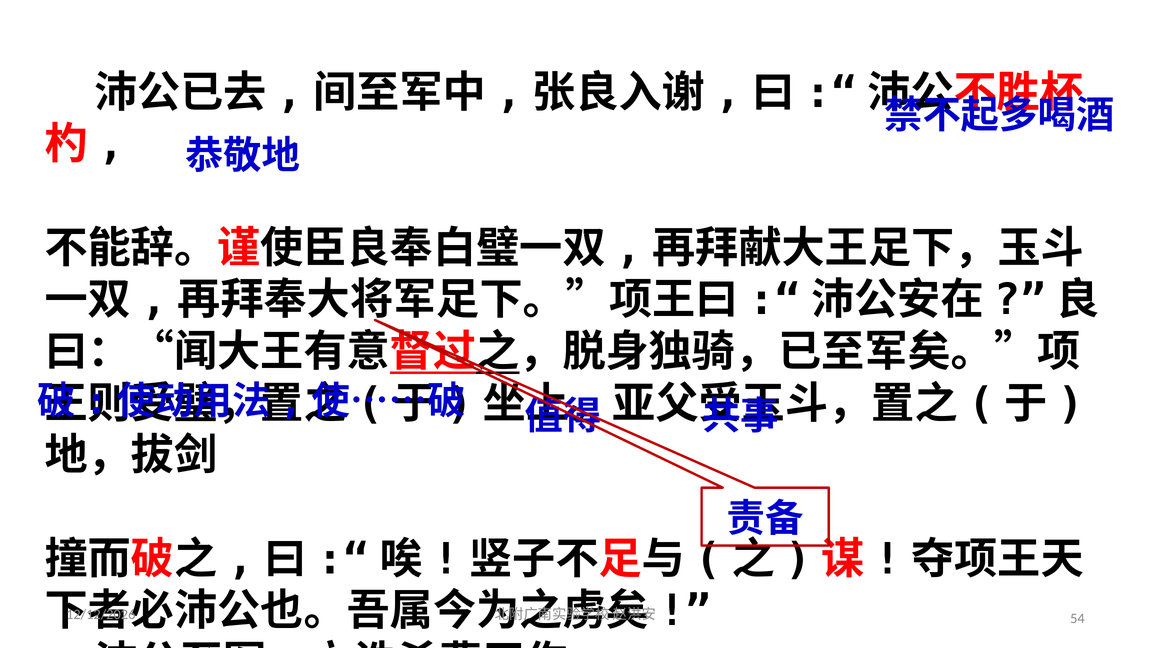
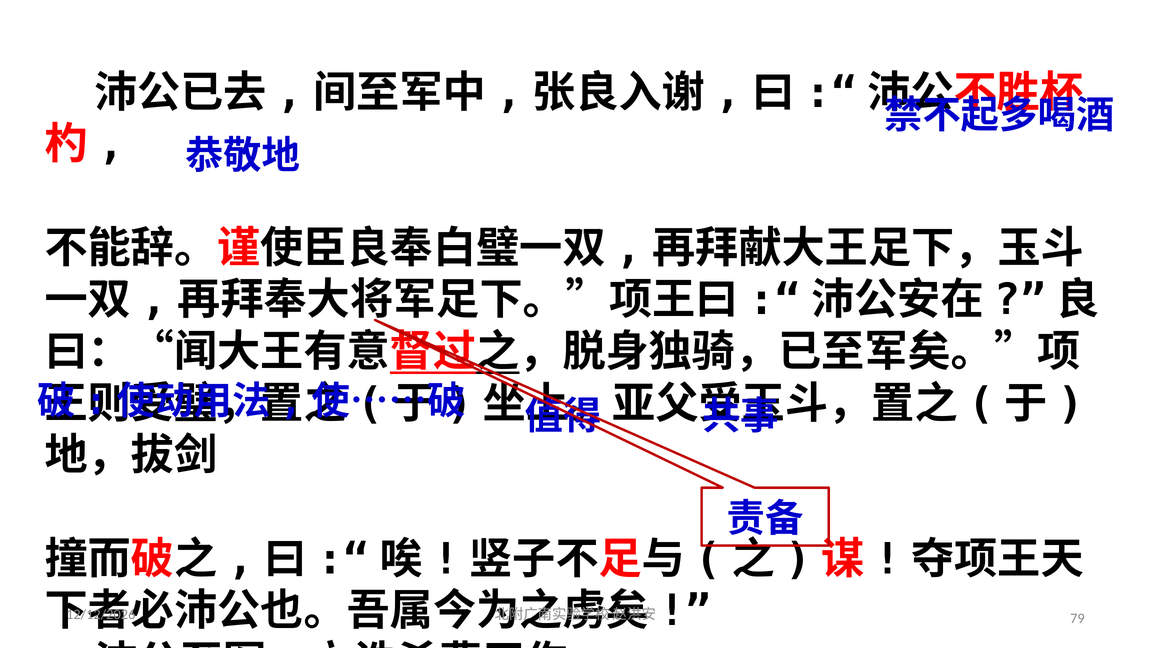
54: 54 -> 79 (1078, 618)
